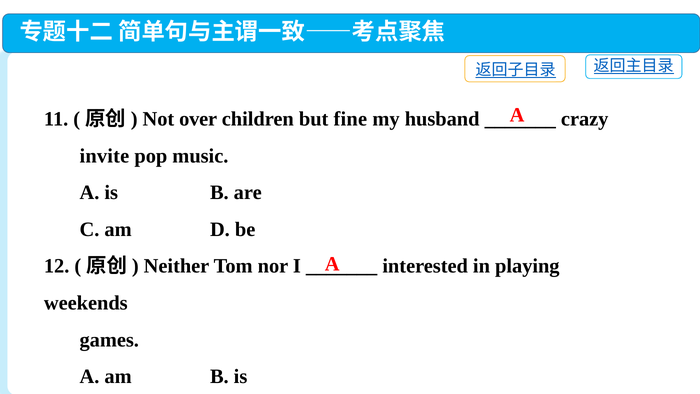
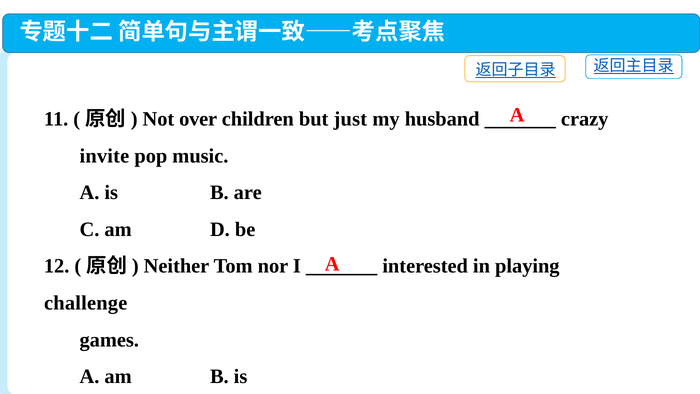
fine: fine -> just (350, 119)
weekends: weekends -> challenge (86, 303)
